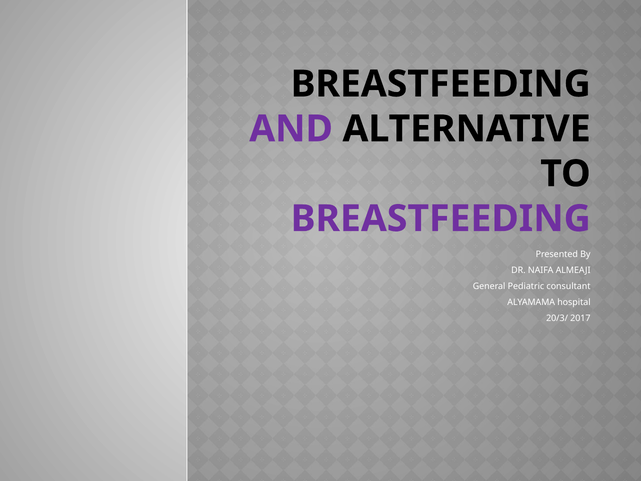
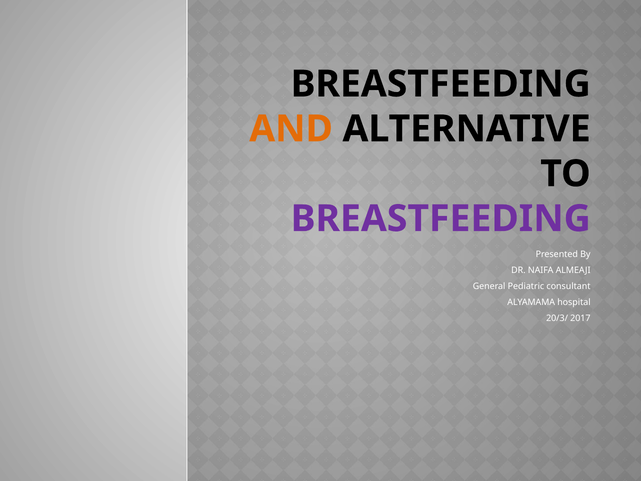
AND colour: purple -> orange (291, 129)
